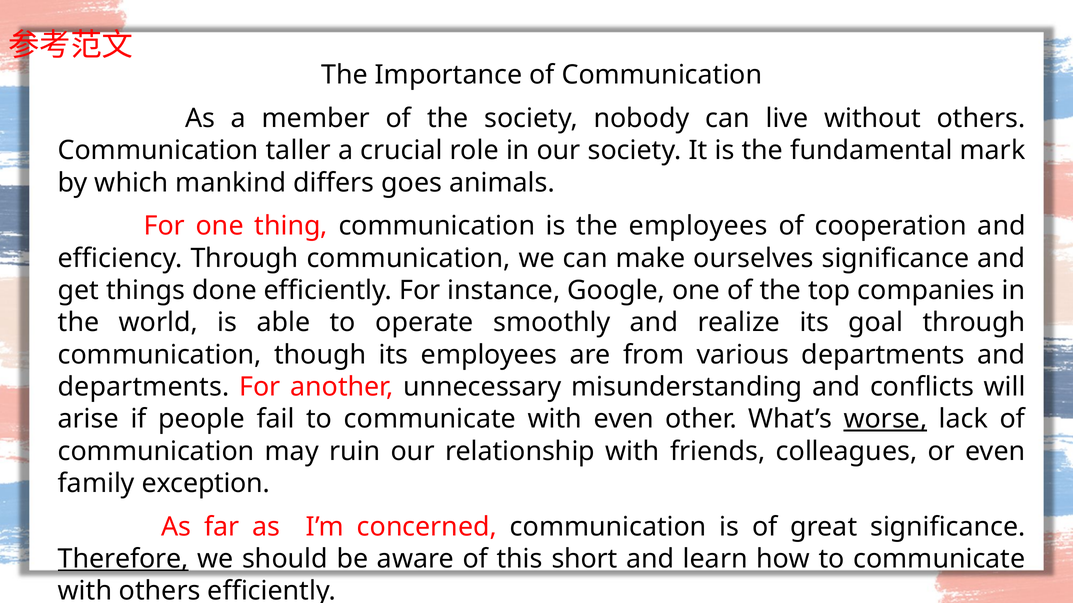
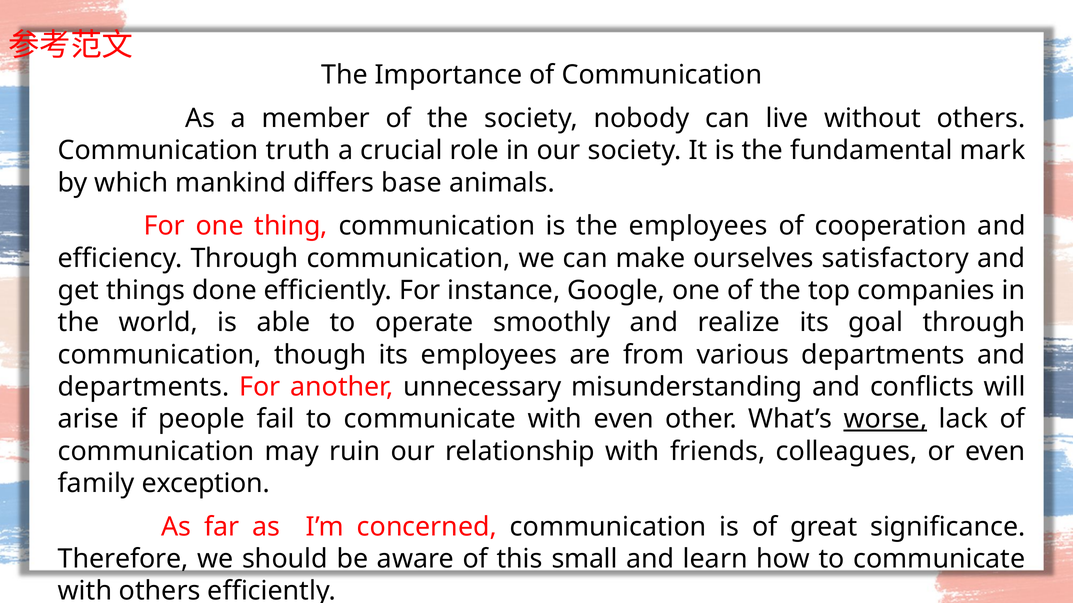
taller: taller -> truth (298, 151)
goes: goes -> base (412, 183)
ourselves significance: significance -> satisfactory (895, 258)
Therefore underline: present -> none (123, 559)
short: short -> small (585, 559)
